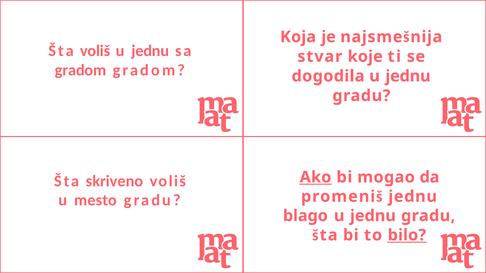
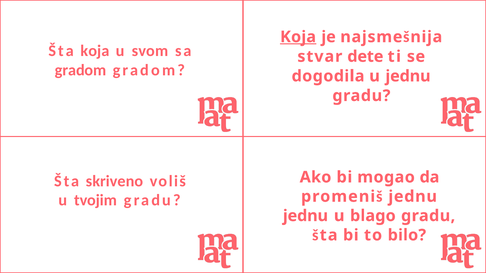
Koja underline: none -> present (298, 37)
Šta voliš: voliš -> koja (95, 51)
jednu: jednu -> svom (150, 51)
koje: koje -> dete (365, 57)
Ako underline: present -> none (316, 177)
mesto: mesto -> tvojim (96, 201)
blago: blago -> jednu (305, 216)
jednu: jednu -> blago (373, 216)
bilo underline: present -> none (407, 235)
